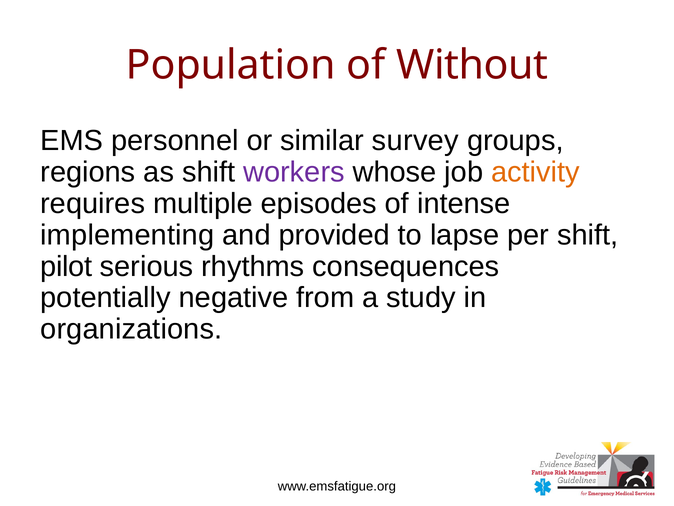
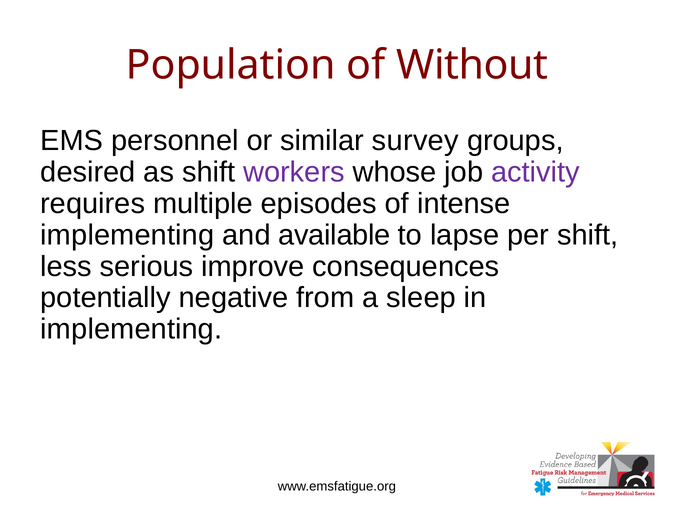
regions: regions -> desired (88, 172)
activity colour: orange -> purple (535, 172)
provided: provided -> available (334, 235)
pilot: pilot -> less (66, 266)
rhythms: rhythms -> improve (253, 266)
study: study -> sleep (421, 298)
organizations: organizations -> implementing (131, 329)
